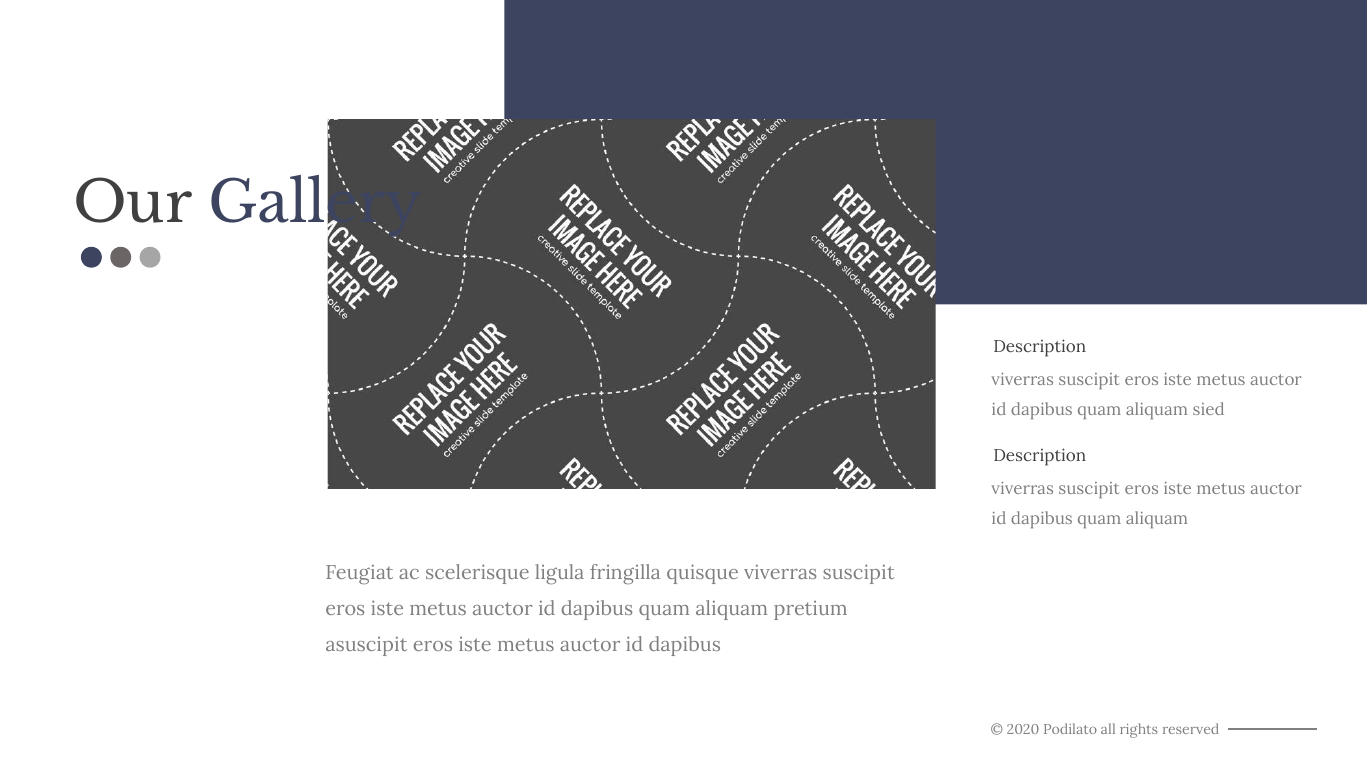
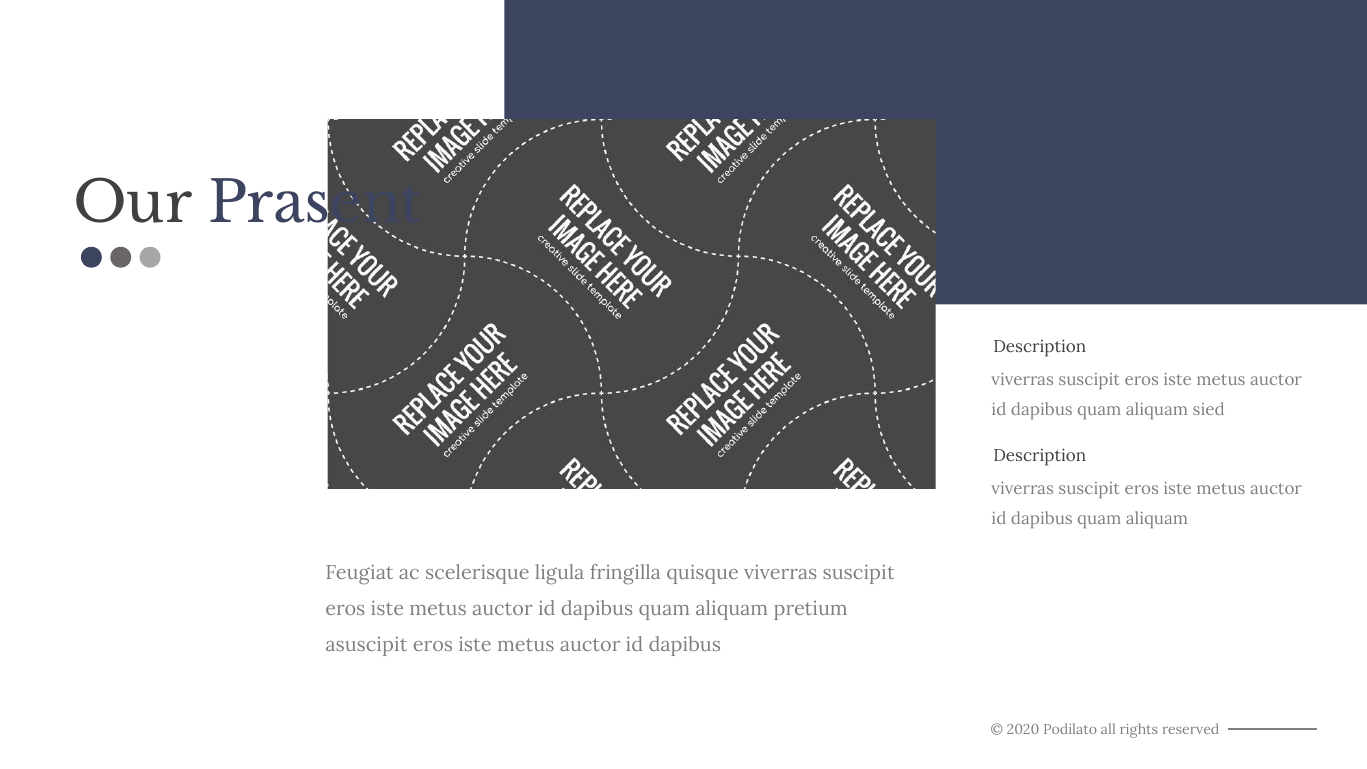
Gallery: Gallery -> Prasent (315, 204)
